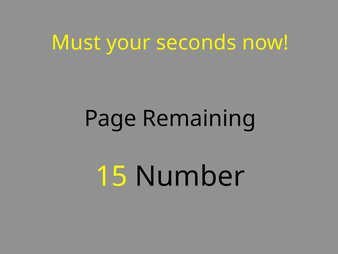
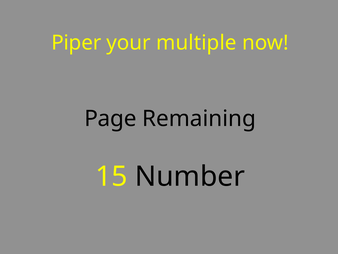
Must: Must -> Piper (76, 43)
seconds: seconds -> multiple (196, 43)
